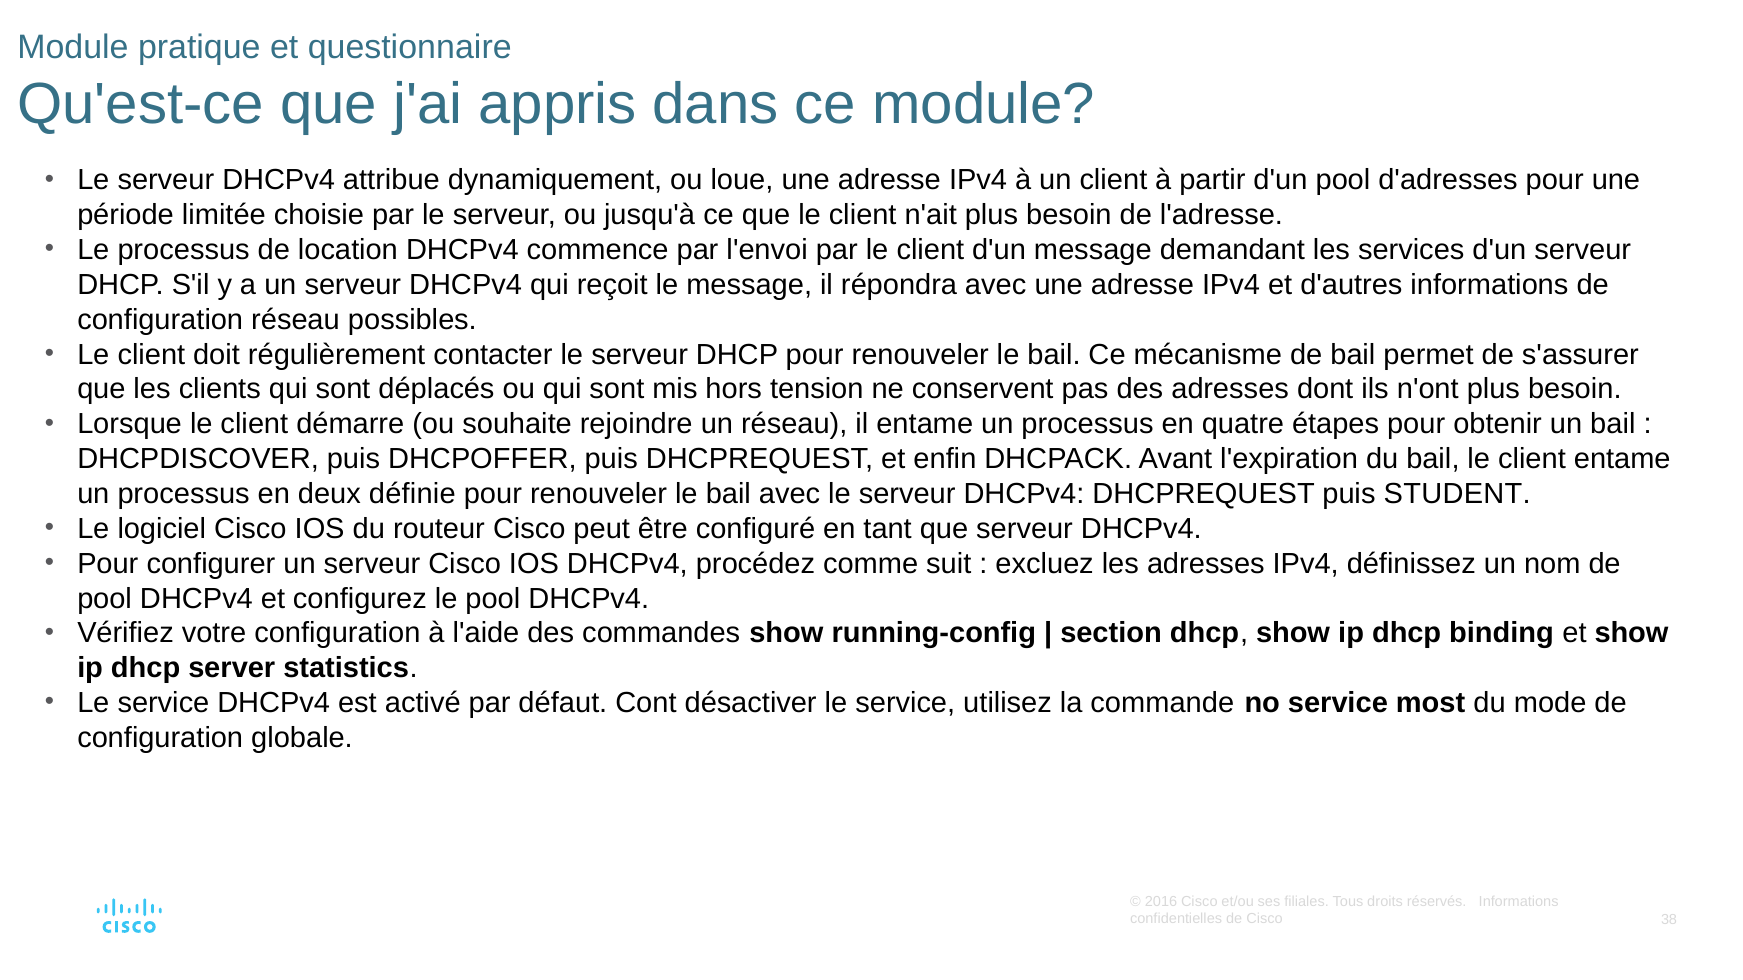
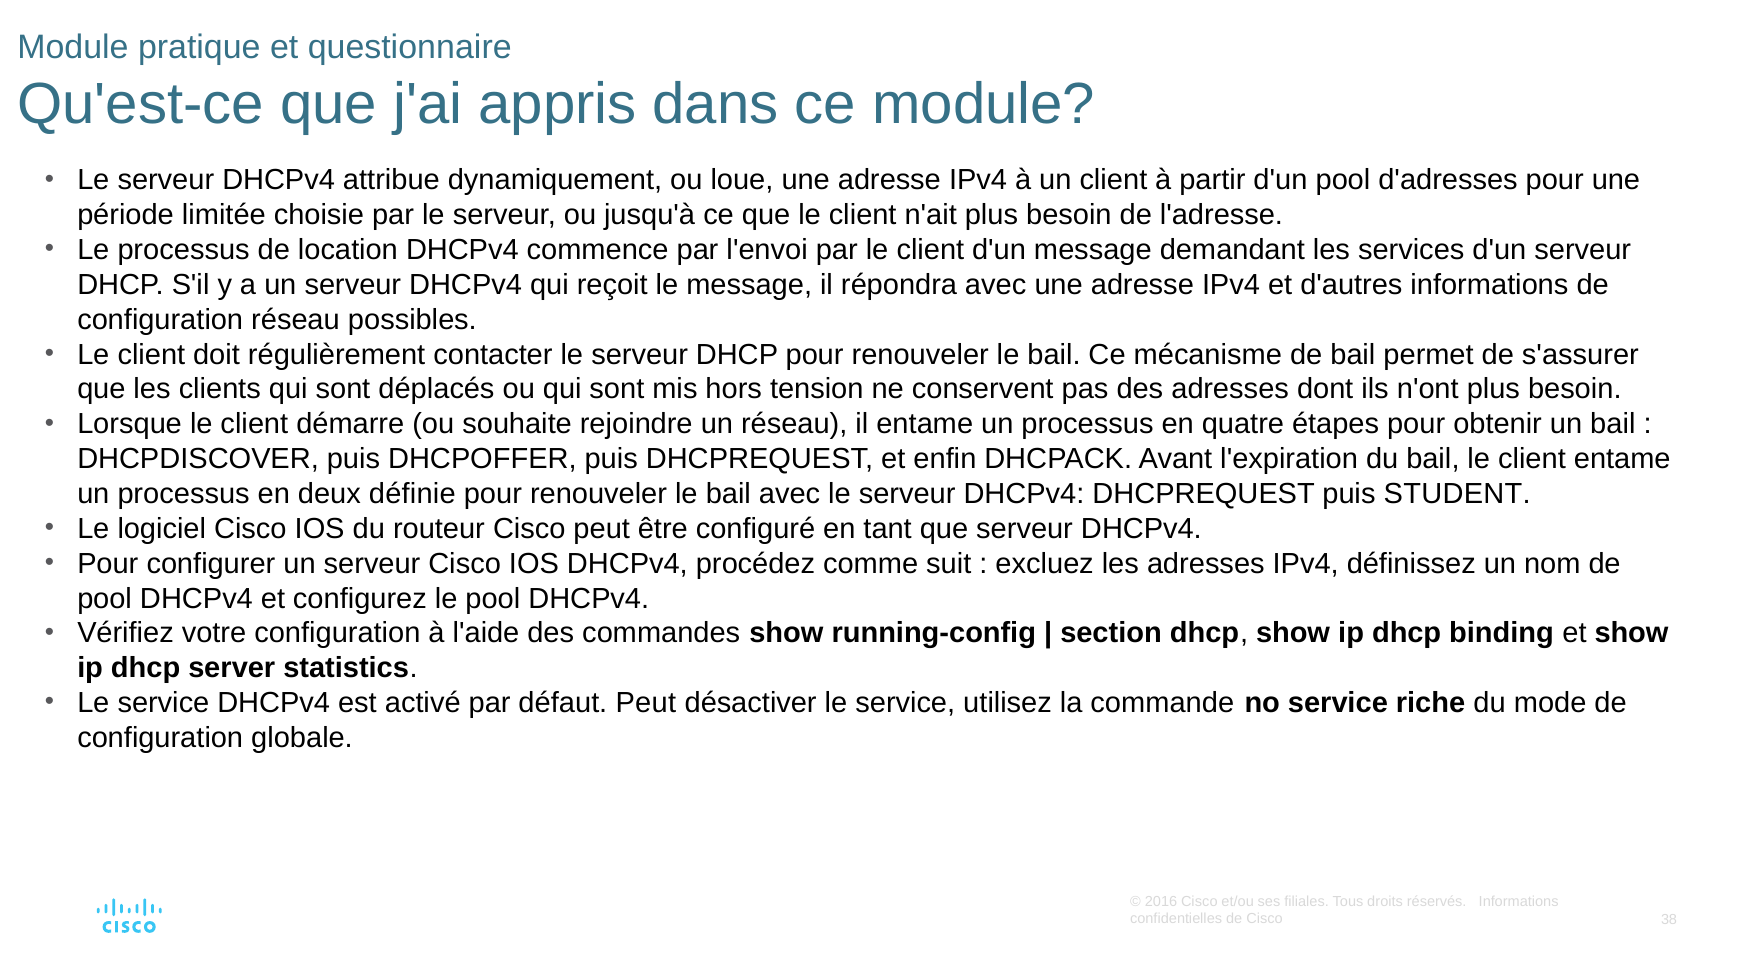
défaut Cont: Cont -> Peut (646, 703)
most: most -> riche (1431, 703)
